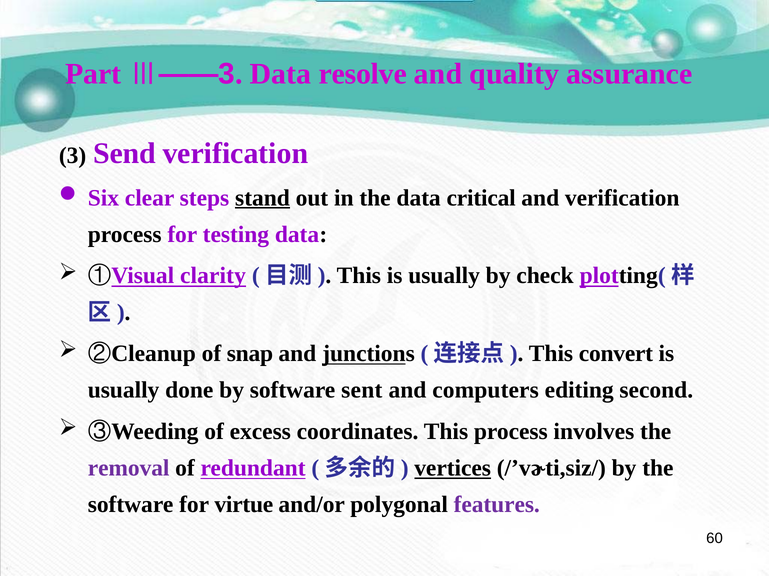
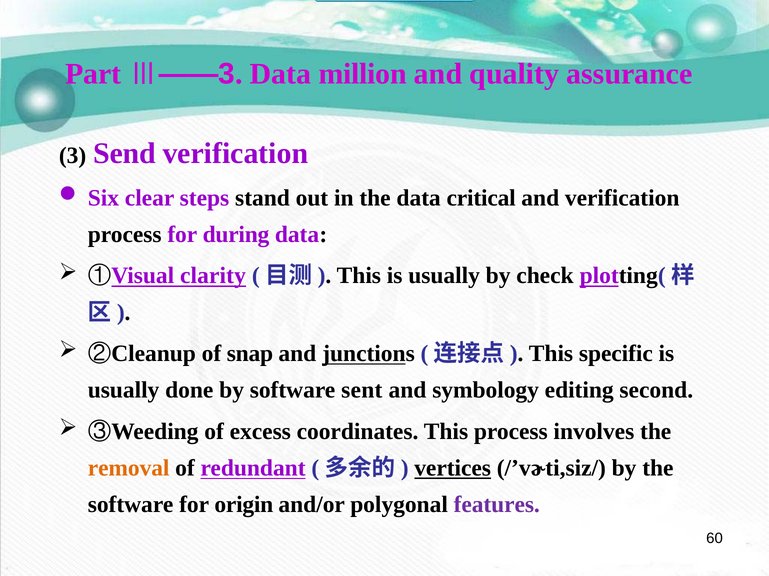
resolve: resolve -> million (363, 74)
stand underline: present -> none (263, 198)
testing: testing -> during (236, 235)
convert: convert -> specific (616, 354)
computers: computers -> symbology (486, 391)
removal colour: purple -> orange (129, 469)
virtue: virtue -> origin (244, 505)
